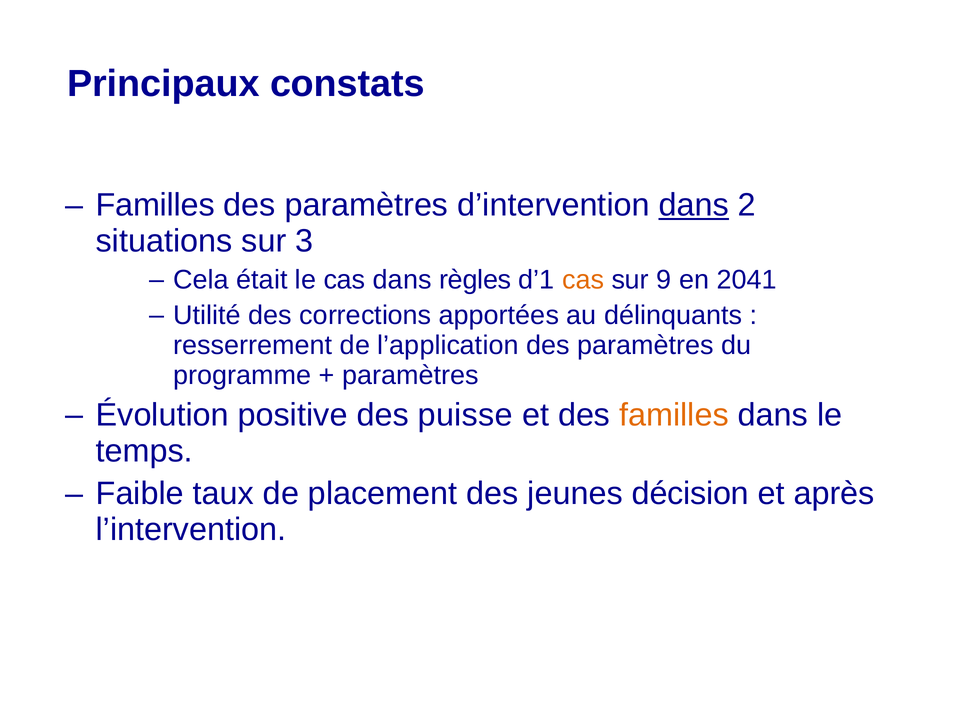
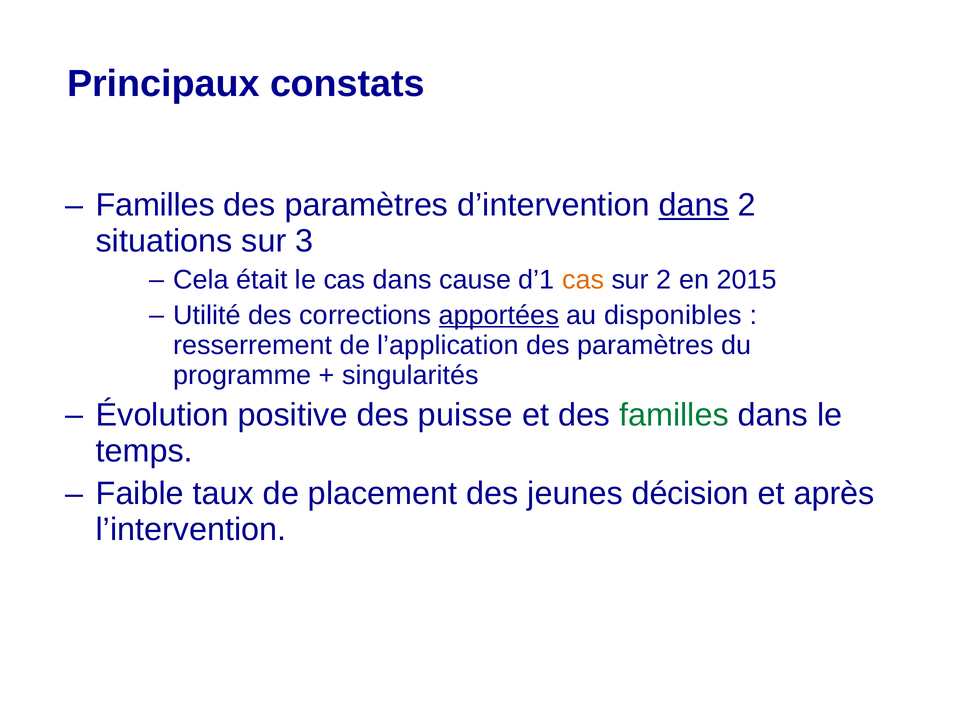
règles: règles -> cause (475, 280)
sur 9: 9 -> 2 (664, 280)
2041: 2041 -> 2015 (747, 280)
apportées underline: none -> present (499, 315)
délinquants: délinquants -> disponibles (673, 315)
paramètres: paramètres -> singularités (411, 375)
familles colour: orange -> green (674, 415)
